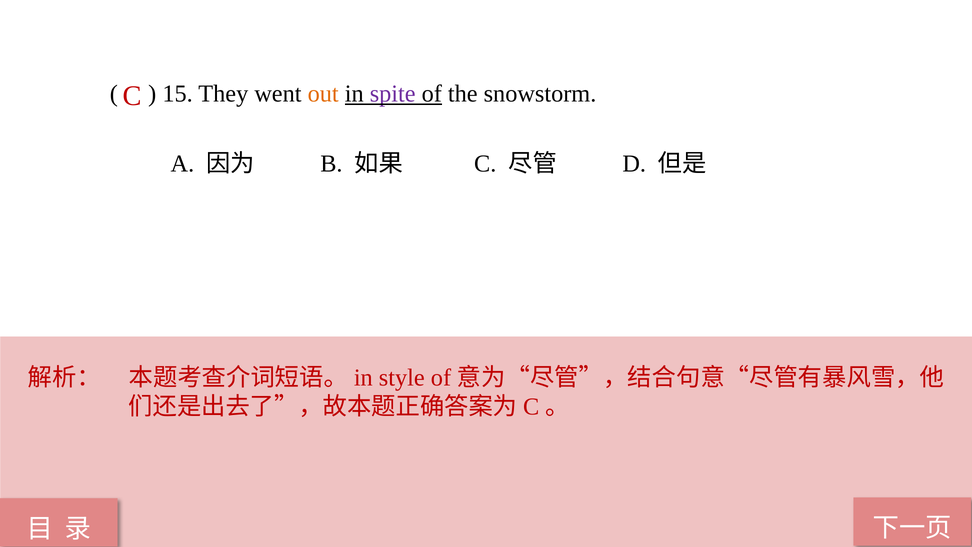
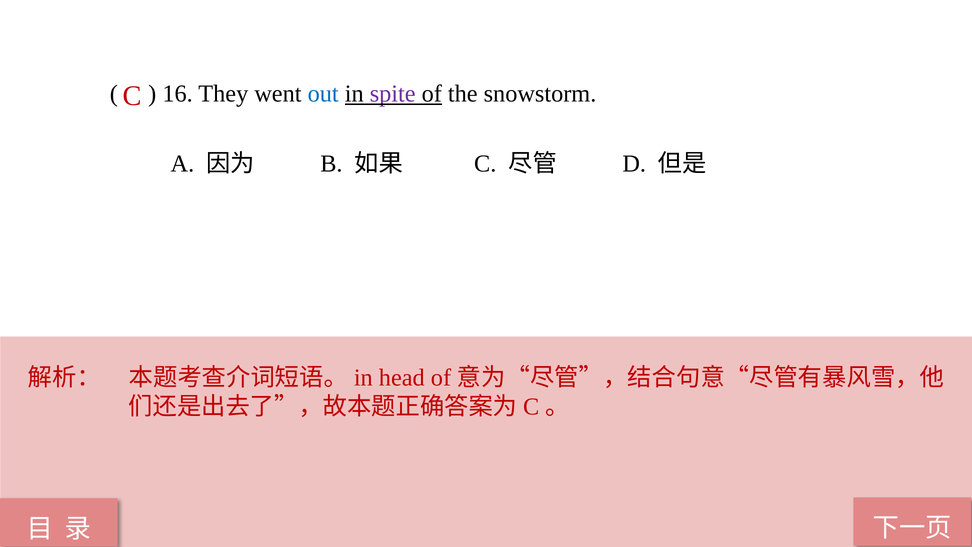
15: 15 -> 16 (178, 93)
out colour: orange -> blue (323, 93)
style: style -> head (402, 378)
